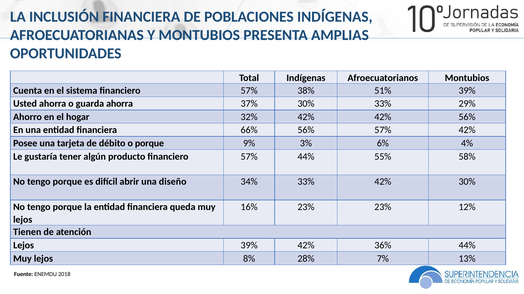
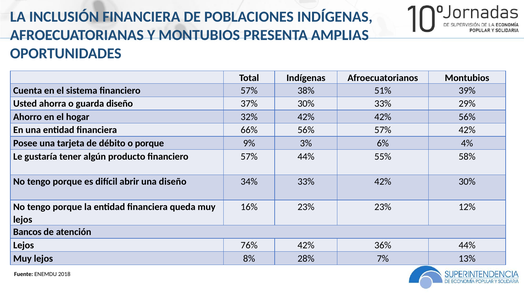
guarda ahorra: ahorra -> diseño (120, 104)
Tienen: Tienen -> Bancos (27, 233)
Lejos 39%: 39% -> 76% (249, 246)
